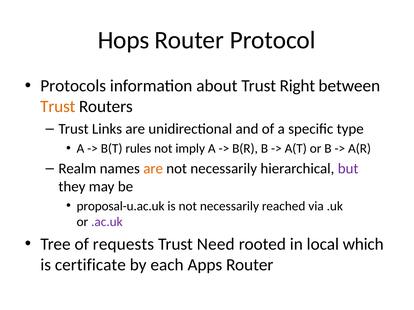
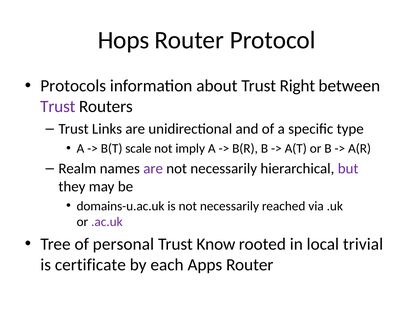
Trust colour: orange -> purple (58, 107)
rules: rules -> scale (138, 149)
are colour: orange -> purple (153, 169)
proposal-u.ac.uk: proposal-u.ac.uk -> domains-u.ac.uk (121, 206)
requests: requests -> personal (123, 244)
Need: Need -> Know (216, 244)
which: which -> trivial (363, 244)
